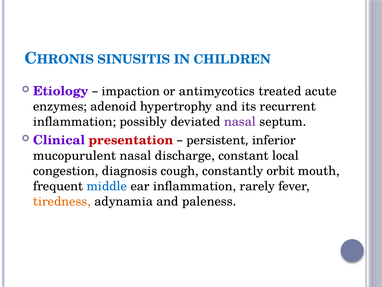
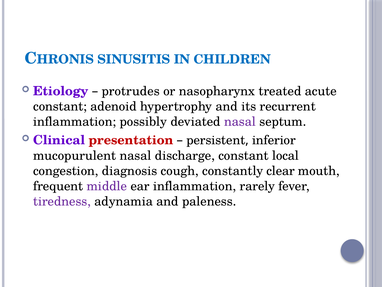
impaction: impaction -> protrudes (131, 91)
antimycotics: antimycotics -> nasopharynx (217, 91)
enzymes: enzymes -> constant (60, 106)
orbit: orbit -> clear (281, 171)
middle colour: blue -> purple (107, 186)
tiredness colour: orange -> purple (62, 201)
